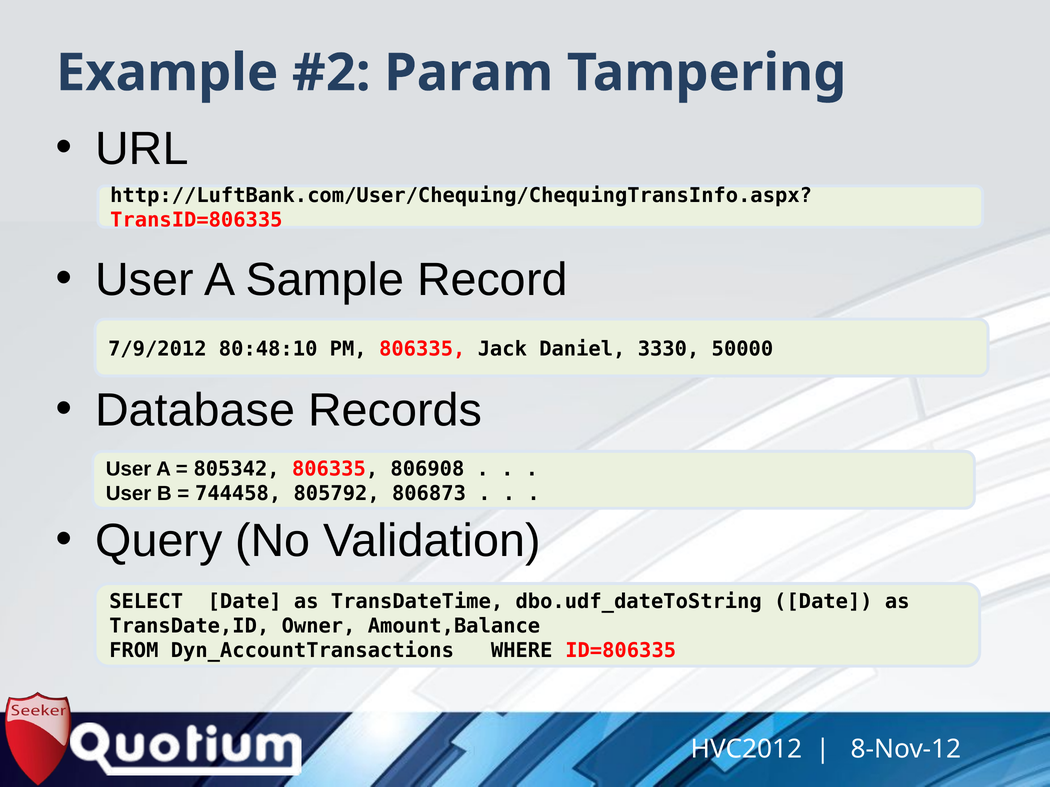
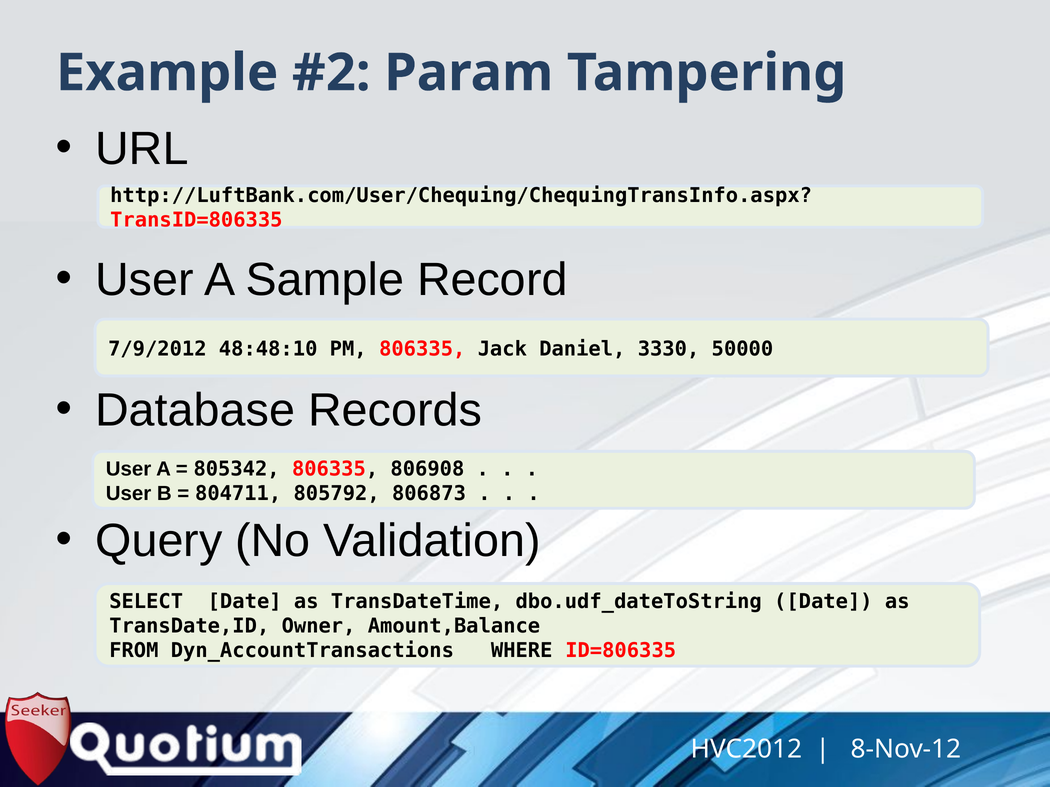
80:48:10: 80:48:10 -> 48:48:10 (268, 349)
744458: 744458 -> 804711 (238, 494)
